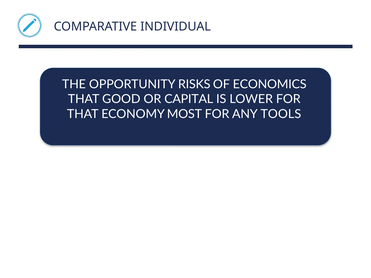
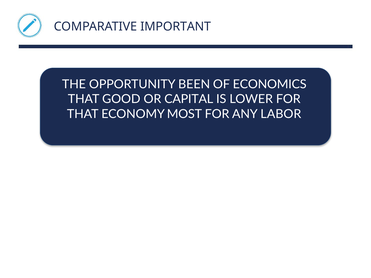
INDIVIDUAL: INDIVIDUAL -> IMPORTANT (176, 27)
RISKS: RISKS -> BEEN (194, 84)
TOOLS: TOOLS -> LABOR (281, 114)
